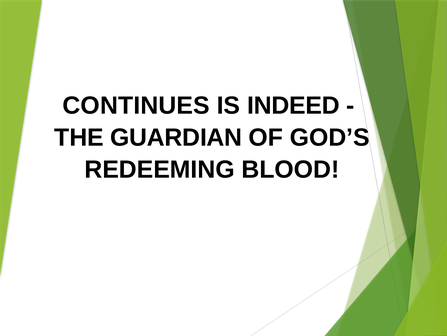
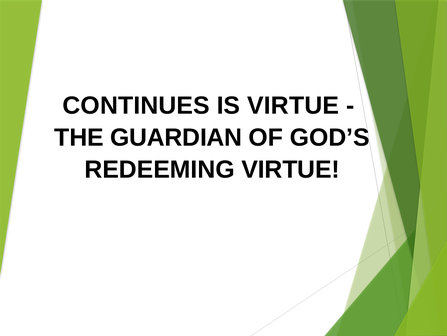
IS INDEED: INDEED -> VIRTUE (293, 105)
REDEEMING BLOOD: BLOOD -> VIRTUE (291, 169)
